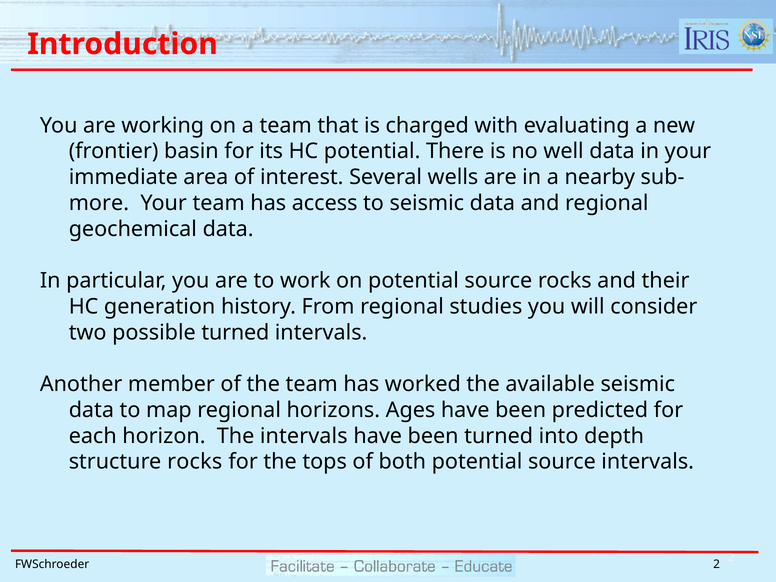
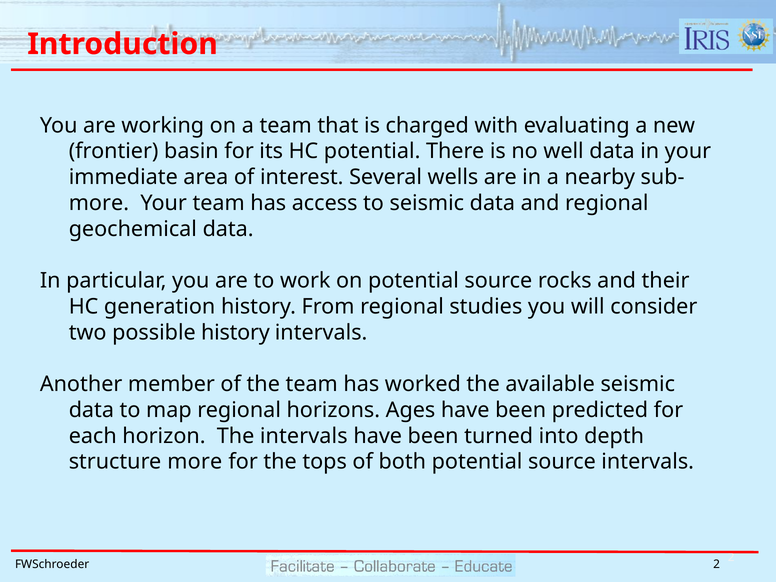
possible turned: turned -> history (235, 332)
structure rocks: rocks -> more (195, 462)
